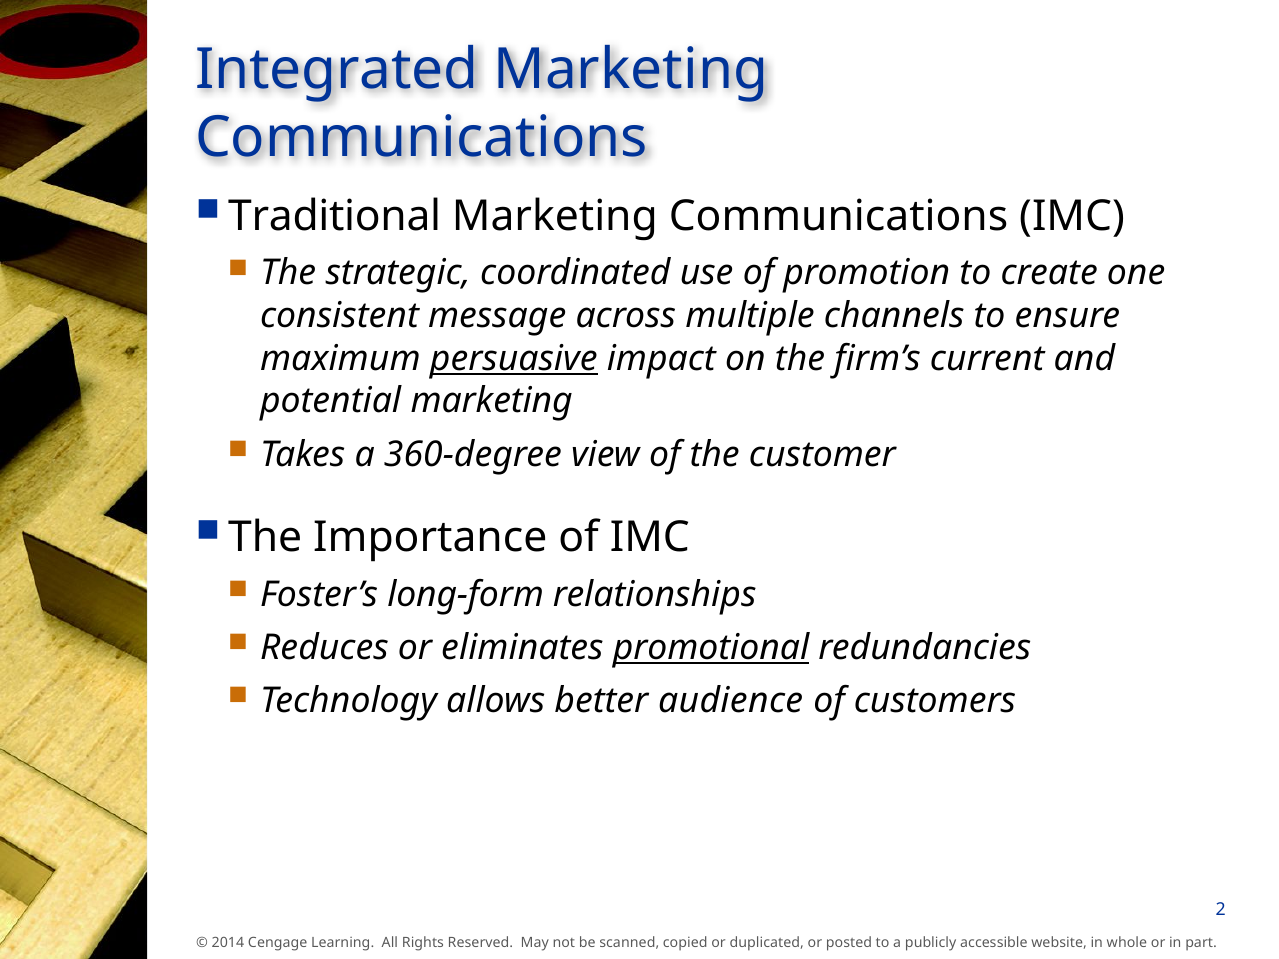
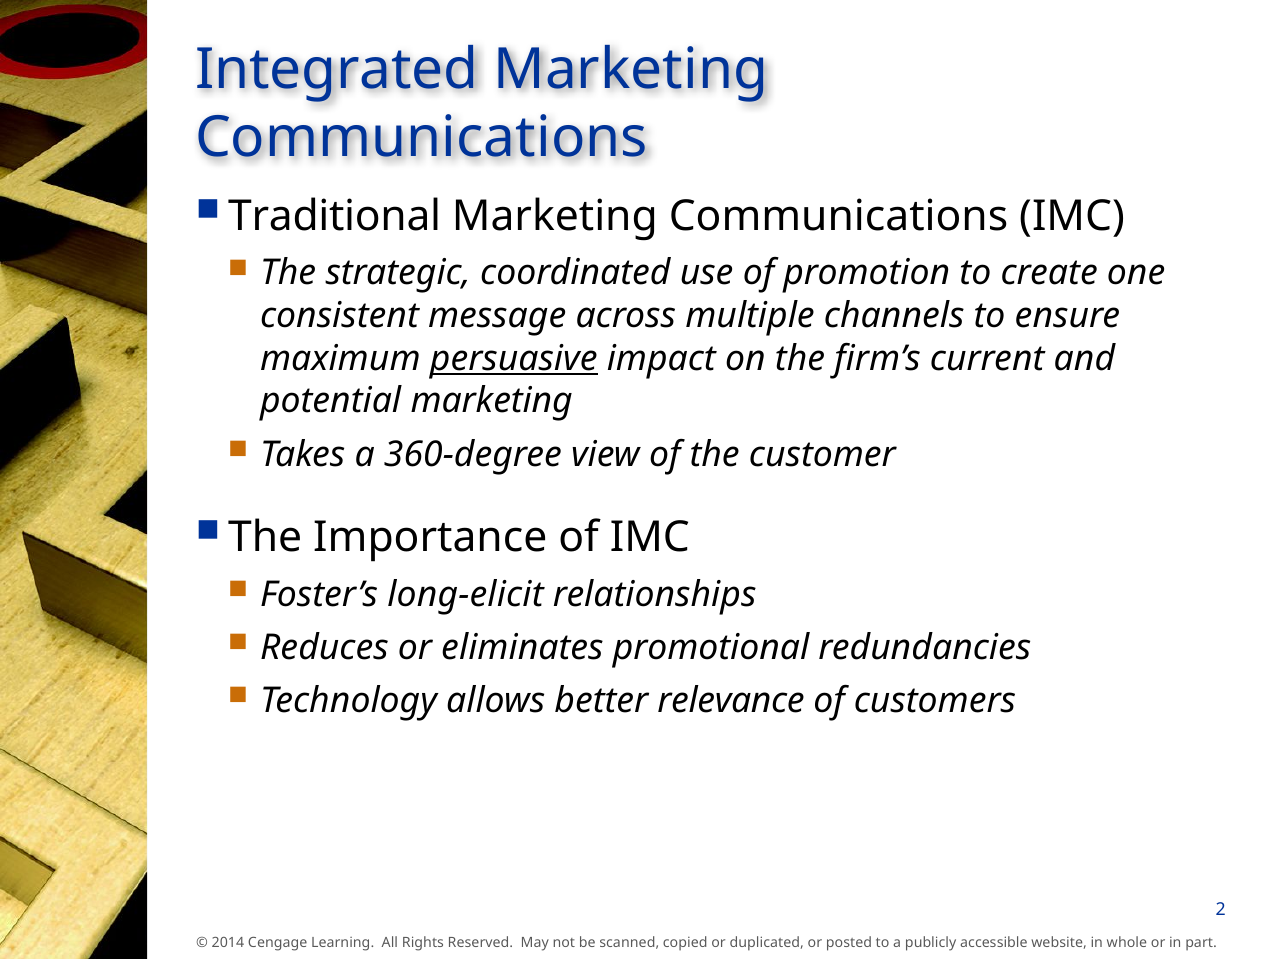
long-form: long-form -> long-elicit (465, 595)
promotional underline: present -> none (711, 648)
audience: audience -> relevance (731, 701)
